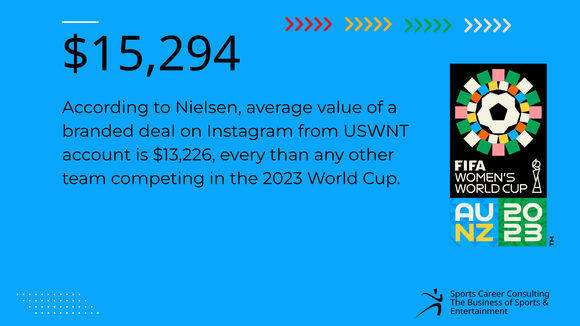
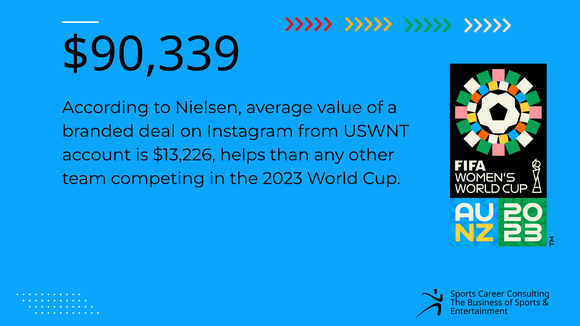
$15,294: $15,294 -> $90,339 (151, 55)
every: every -> helps (243, 155)
